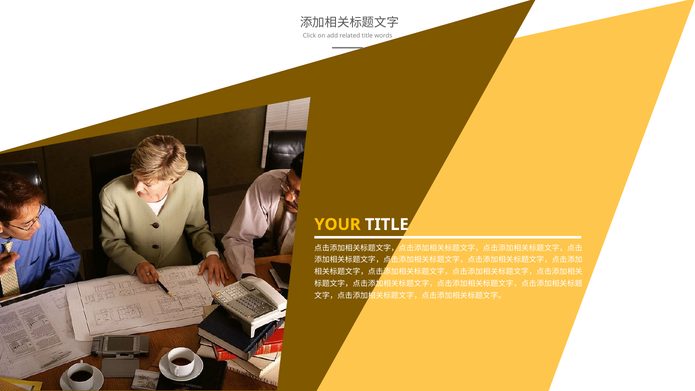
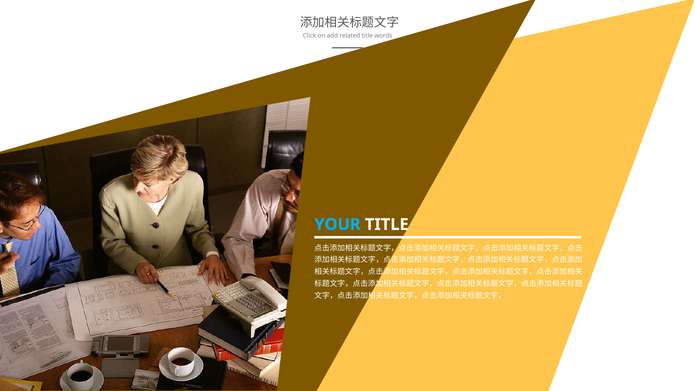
YOUR colour: yellow -> light blue (337, 224)
